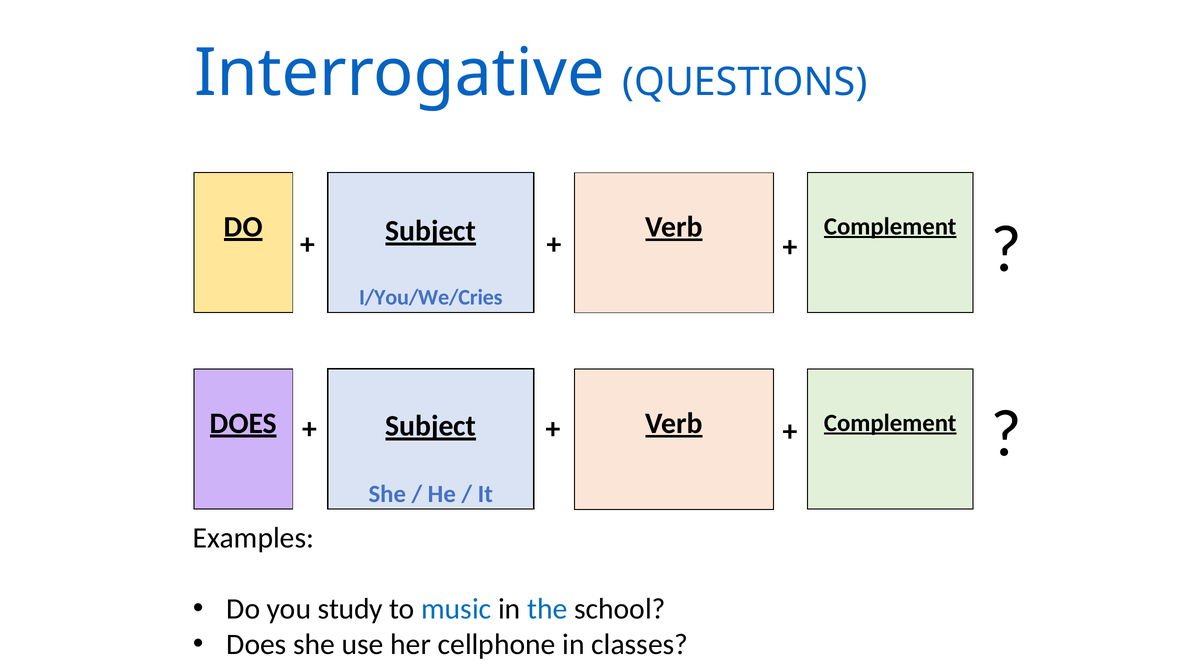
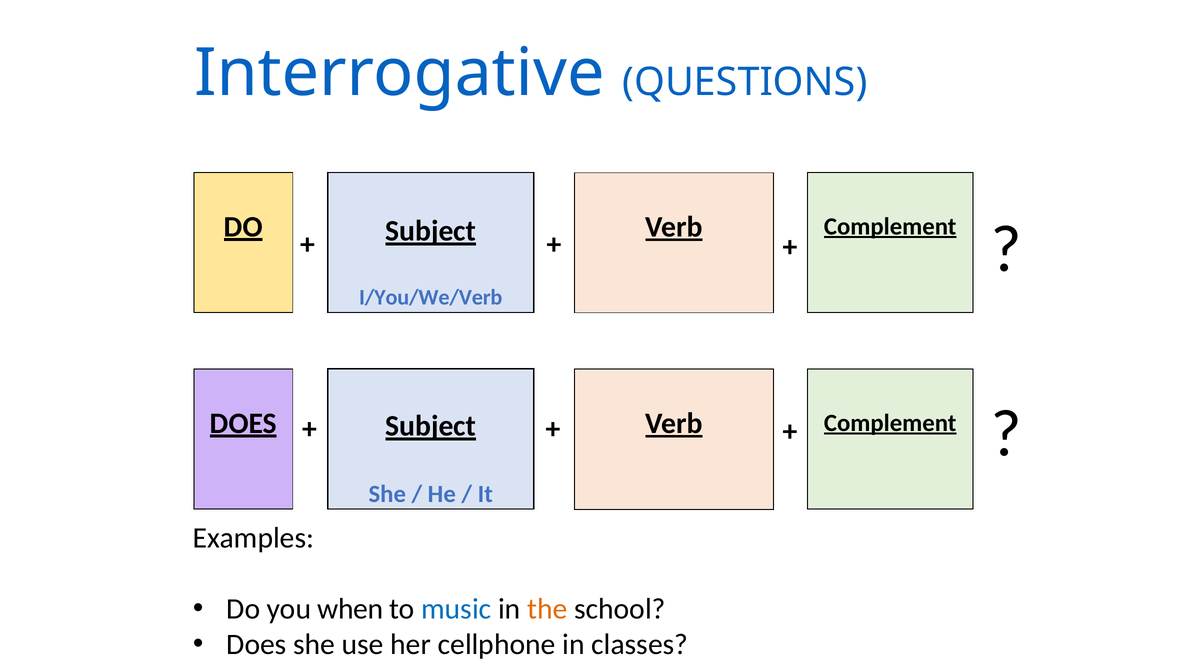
I/You/We/Cries: I/You/We/Cries -> I/You/We/Verb (431, 297)
study: study -> when (350, 609)
the colour: blue -> orange (547, 609)
